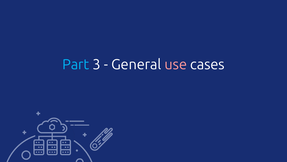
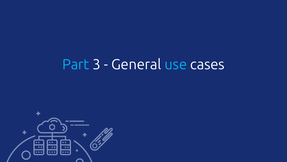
use colour: pink -> light blue (176, 64)
